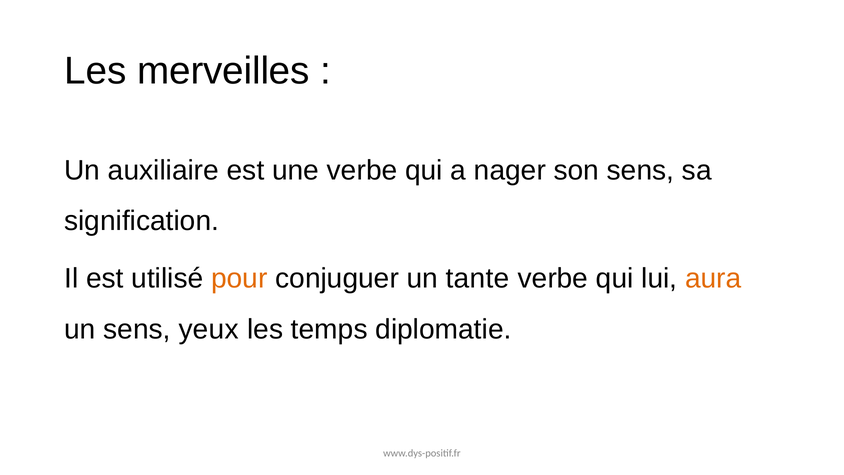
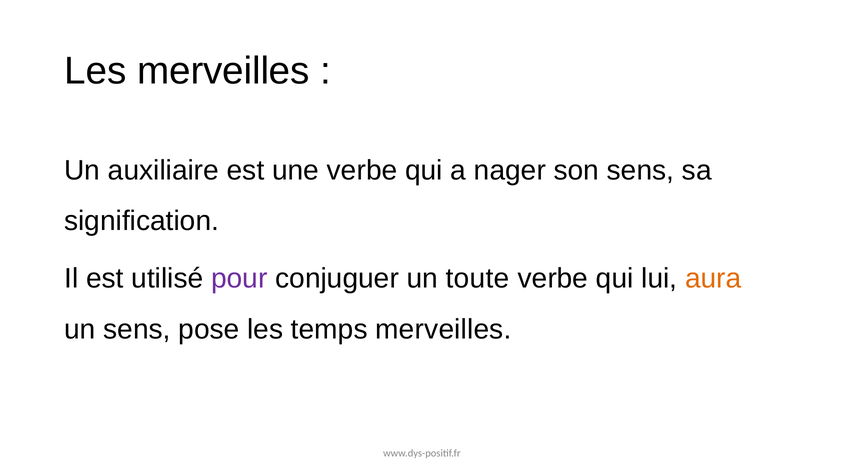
pour colour: orange -> purple (239, 278)
tante: tante -> toute (478, 278)
yeux: yeux -> pose (209, 329)
temps diplomatie: diplomatie -> merveilles (443, 329)
